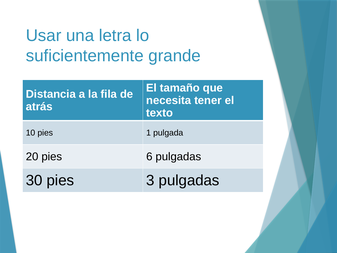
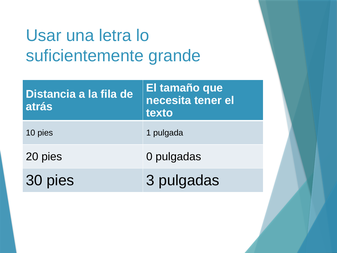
6: 6 -> 0 (149, 156)
